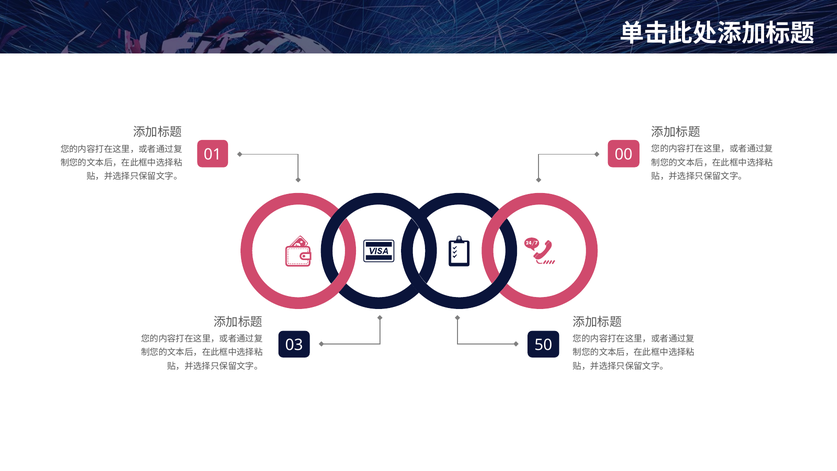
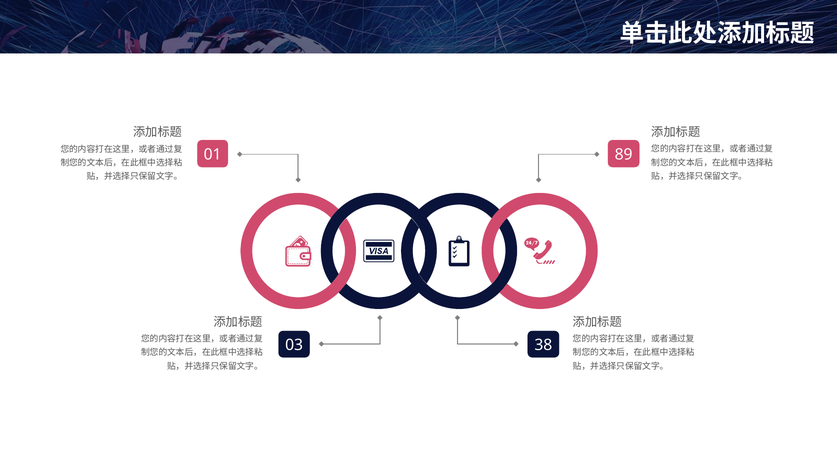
00: 00 -> 89 (624, 155)
50: 50 -> 38 (543, 345)
